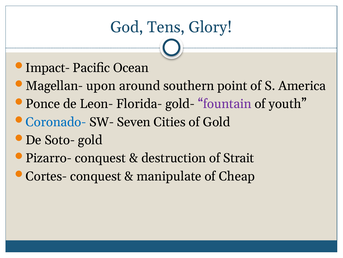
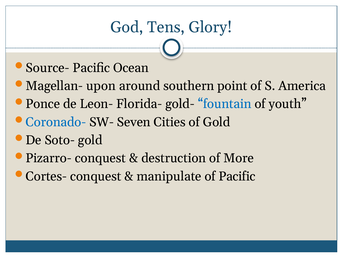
Impact-: Impact- -> Source- (48, 68)
fountain colour: purple -> blue (225, 104)
Strait: Strait -> More (239, 158)
of Cheap: Cheap -> Pacific (237, 176)
